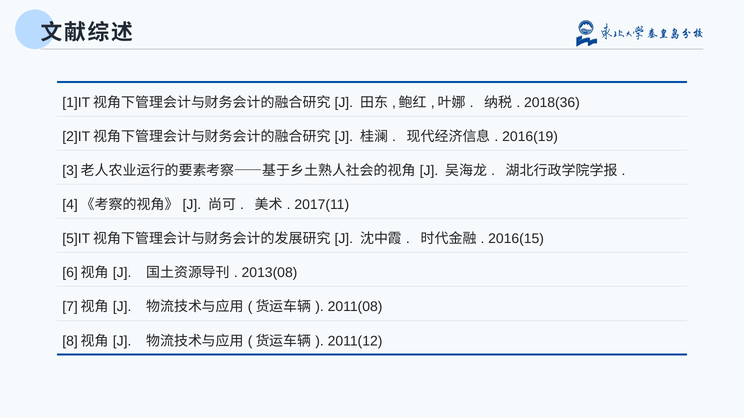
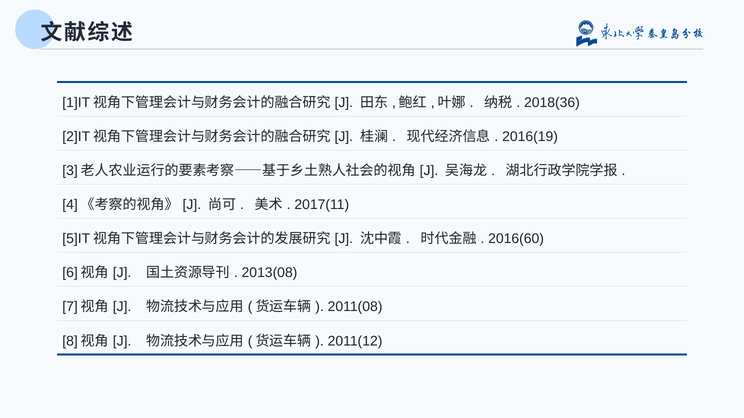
2016(15: 2016(15 -> 2016(60 (516, 239)
